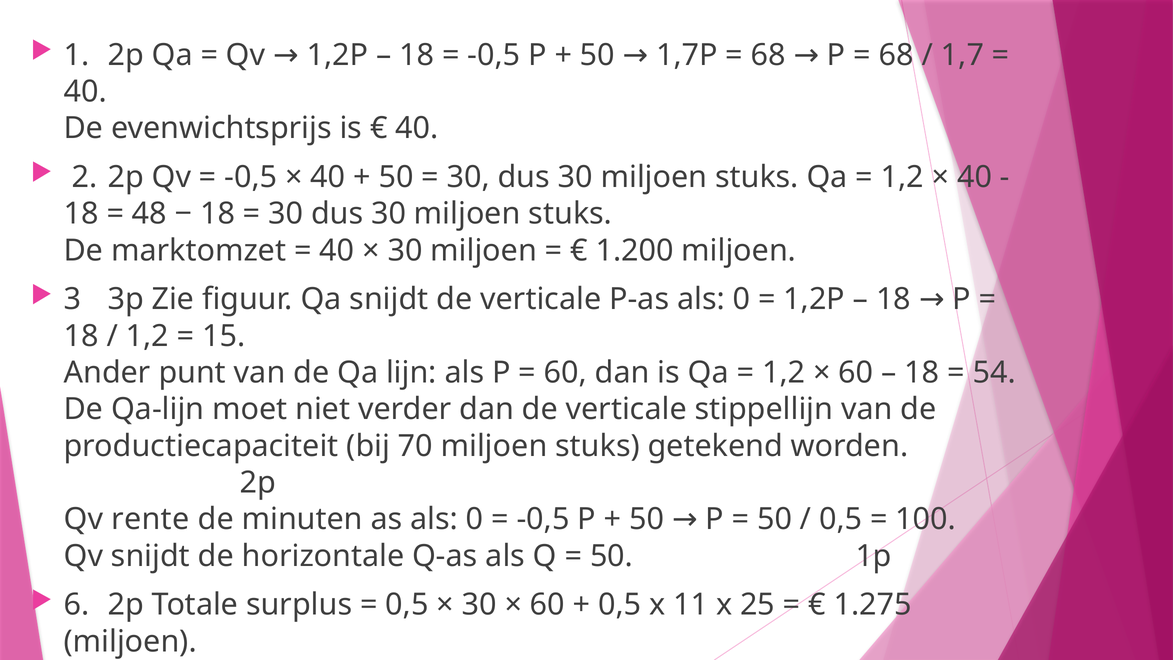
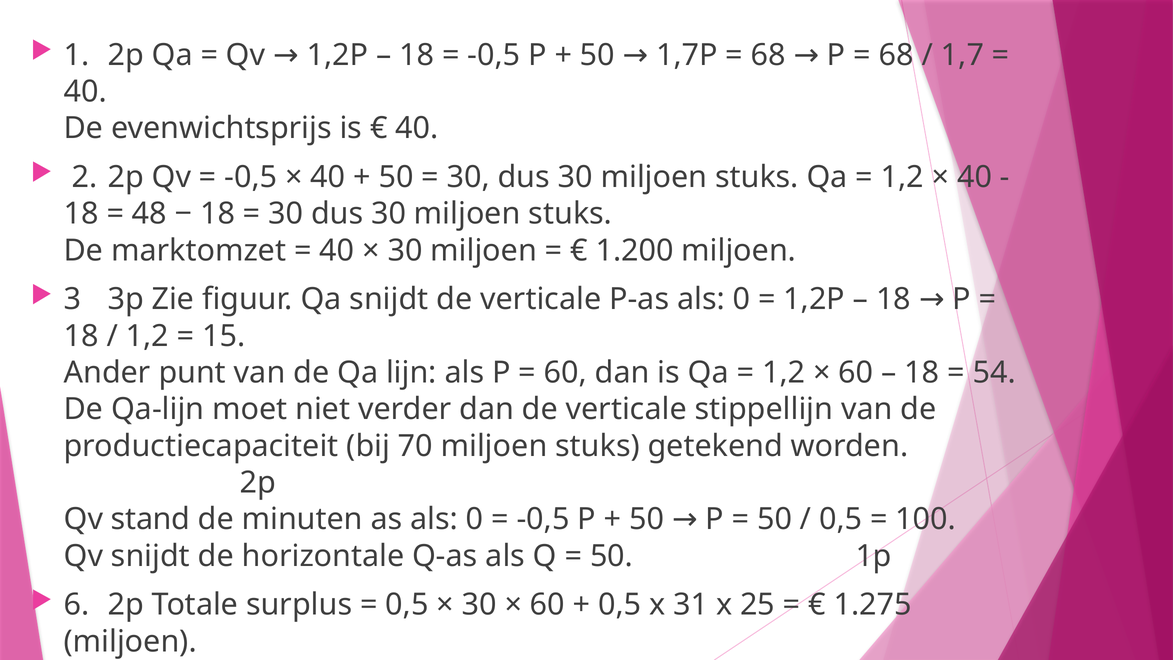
rente: rente -> stand (151, 519)
11: 11 -> 31 (691, 605)
